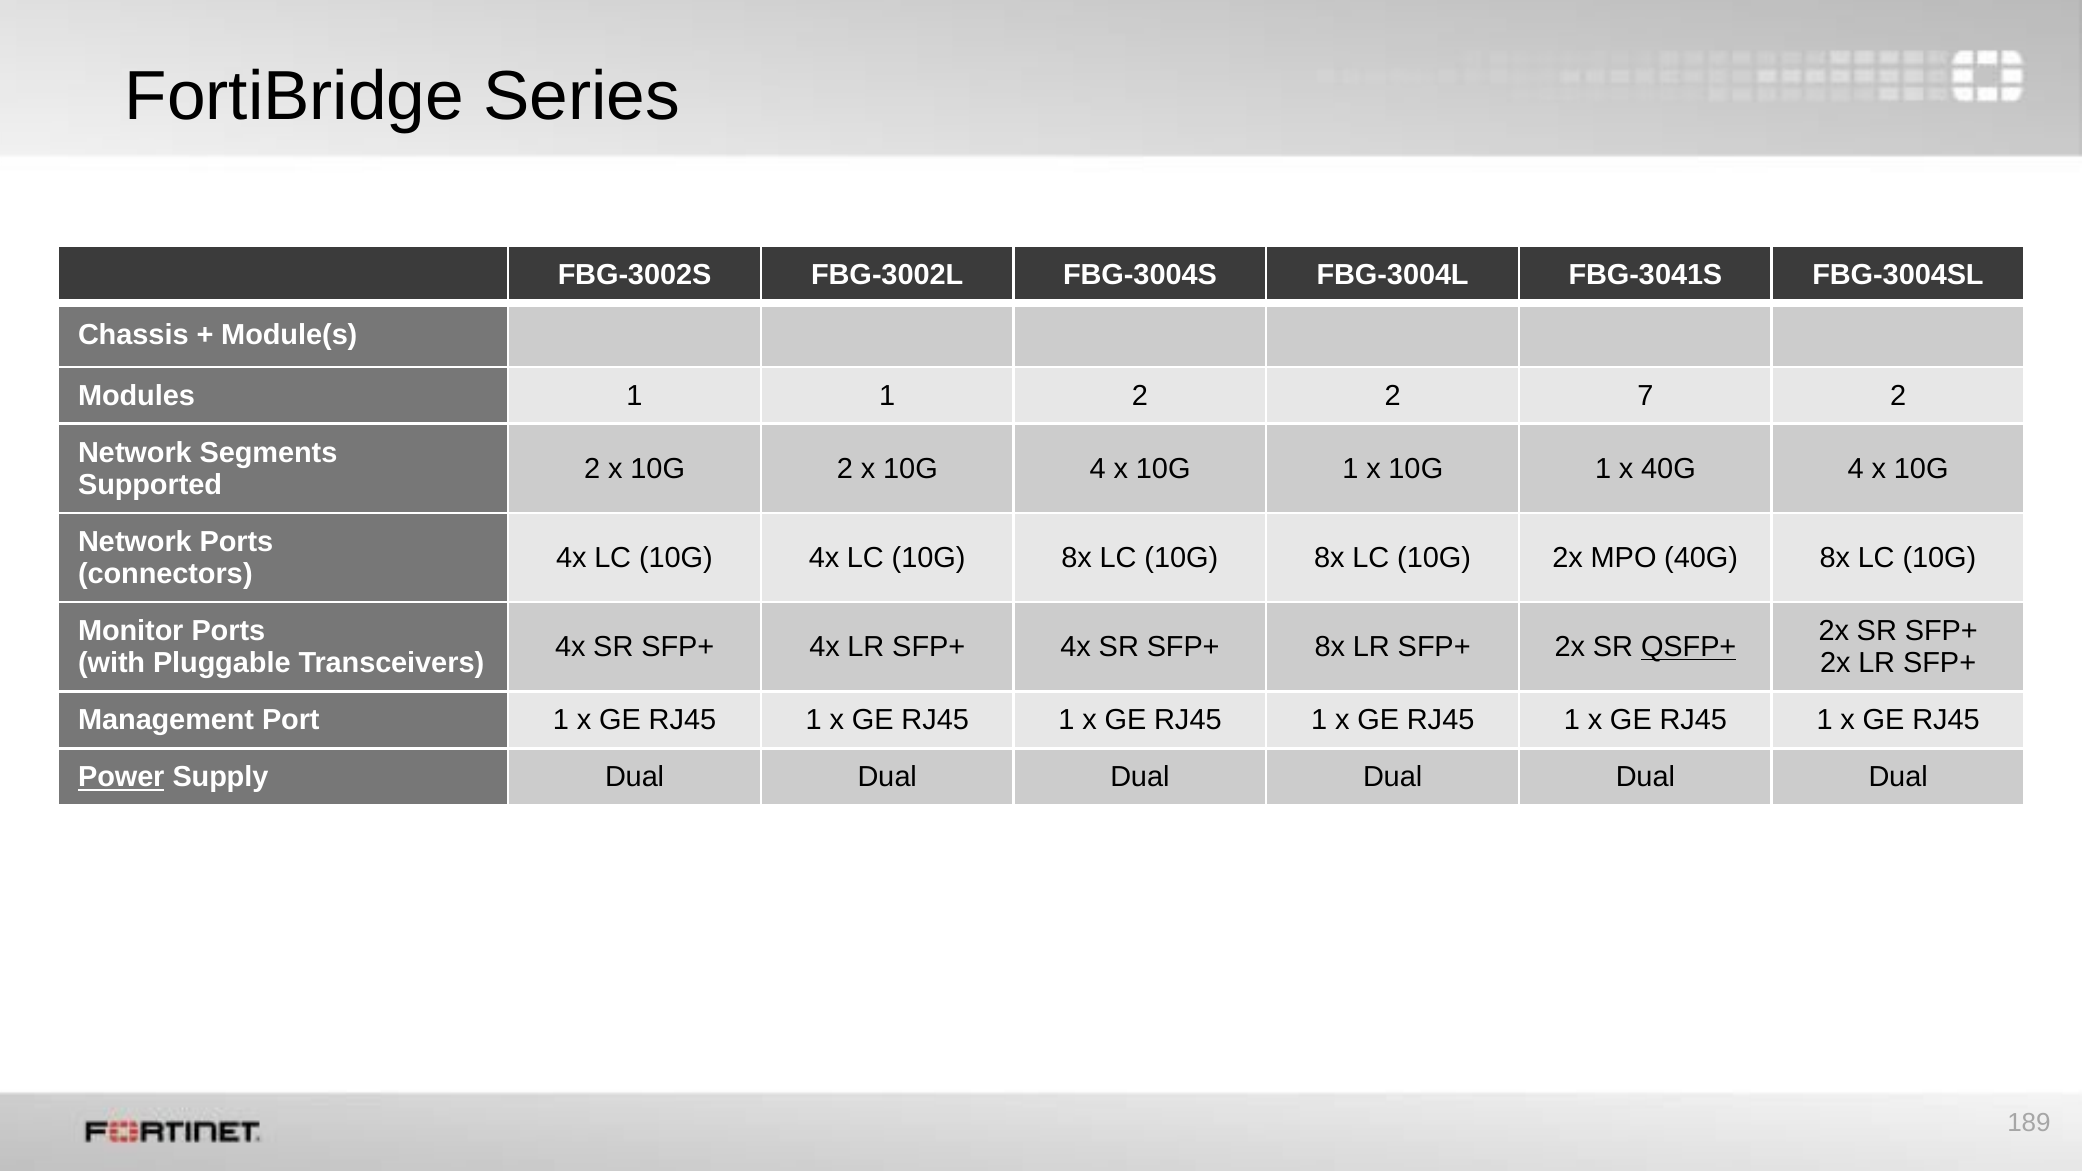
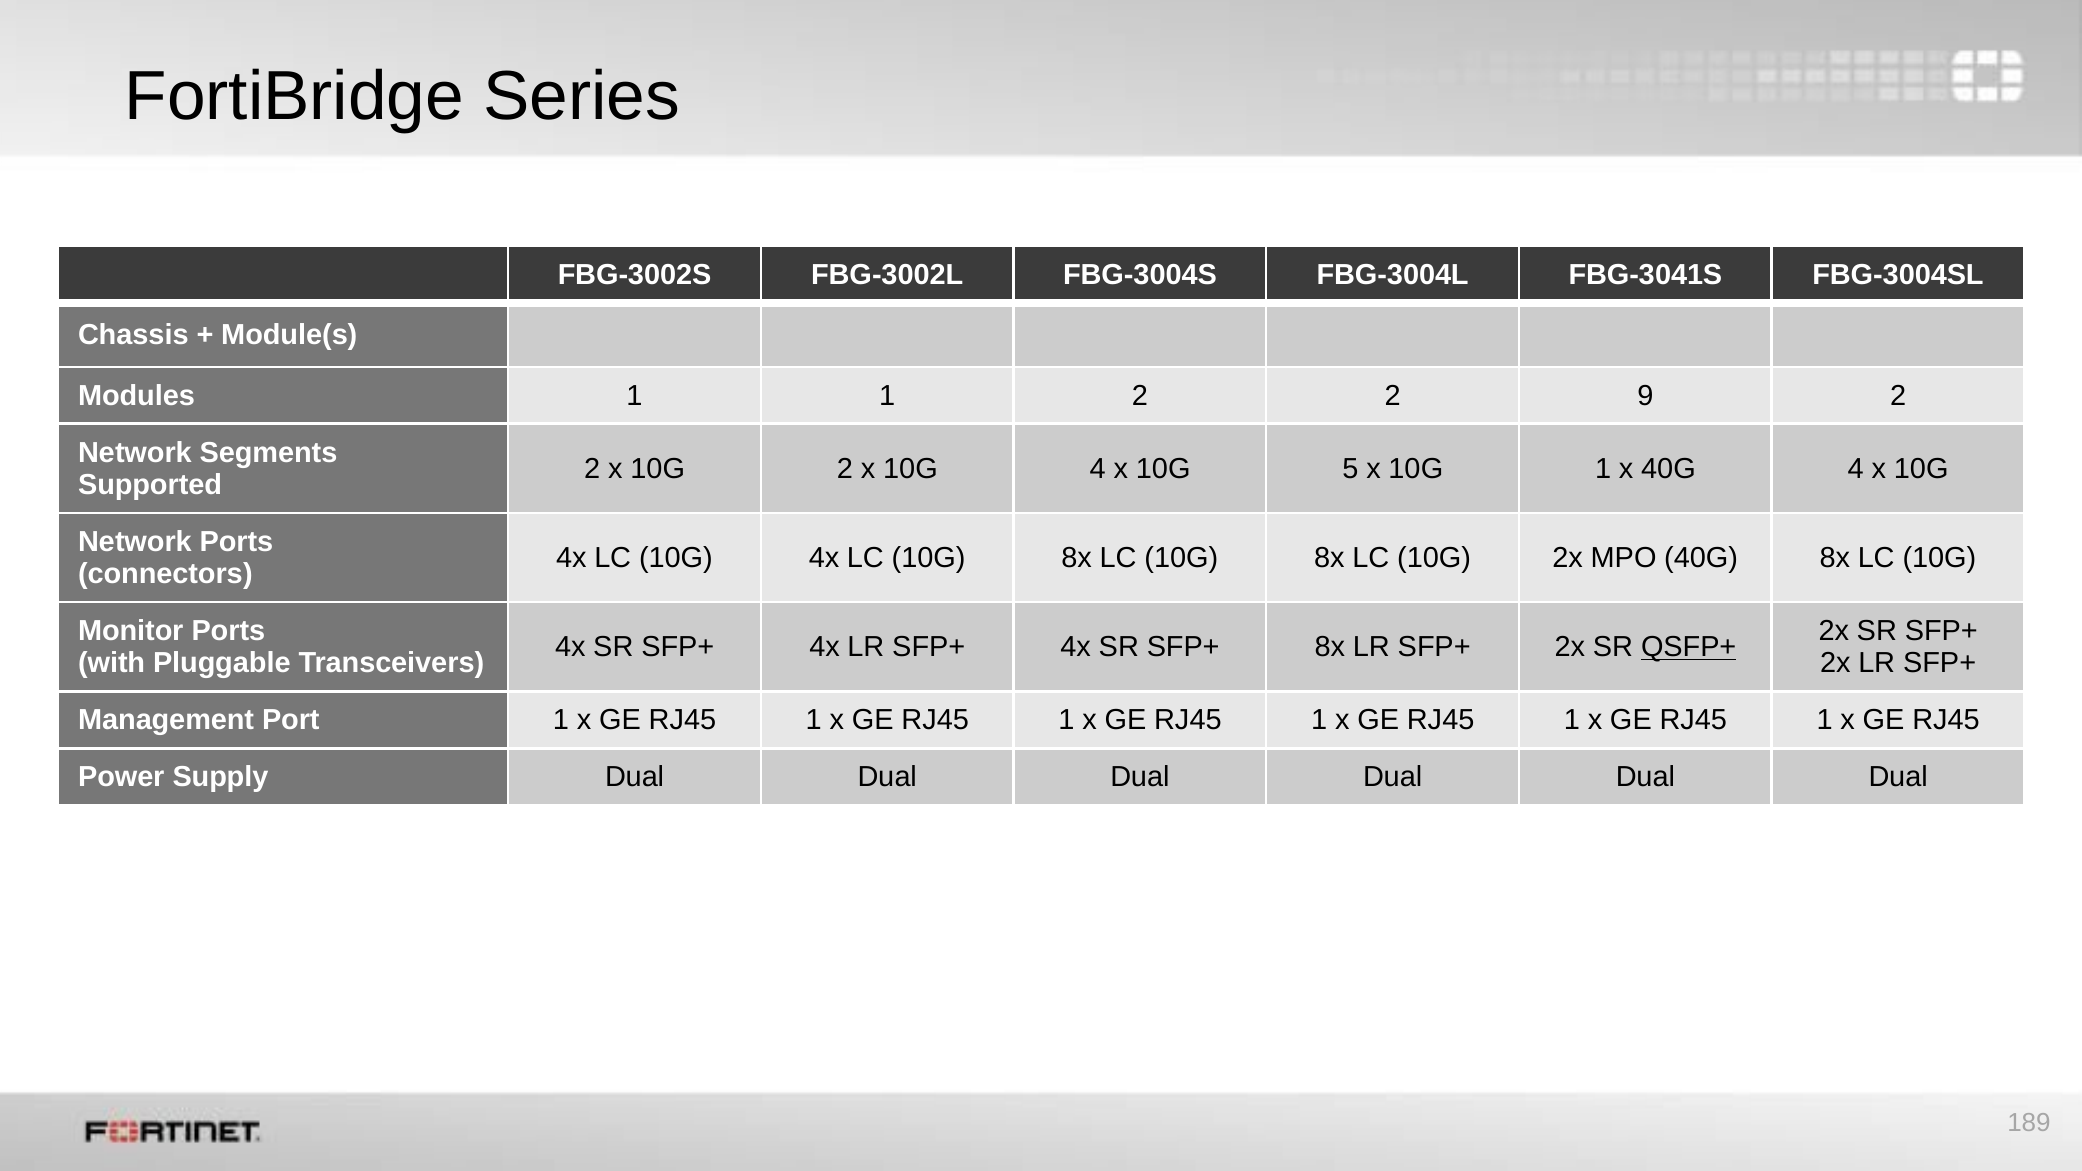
7: 7 -> 9 (1645, 396)
4 x 10G 1: 1 -> 5 (1350, 469)
Power underline: present -> none (121, 777)
